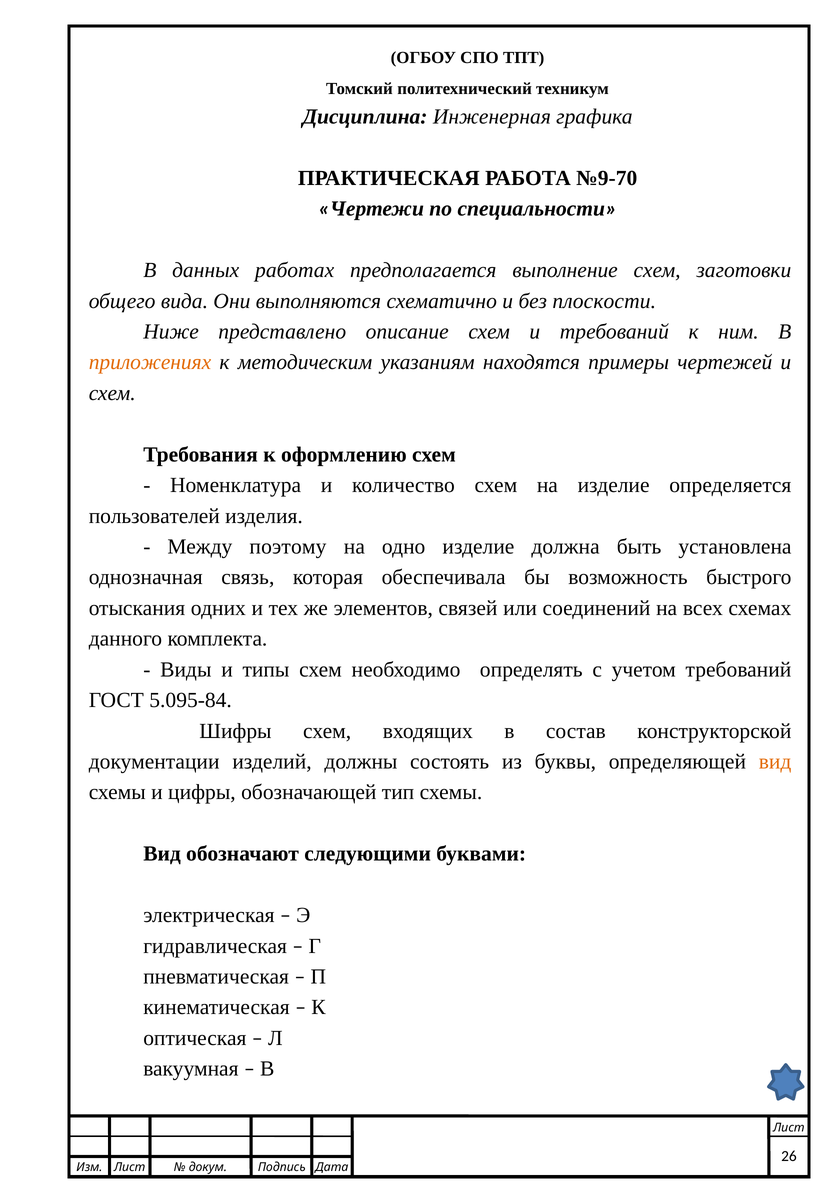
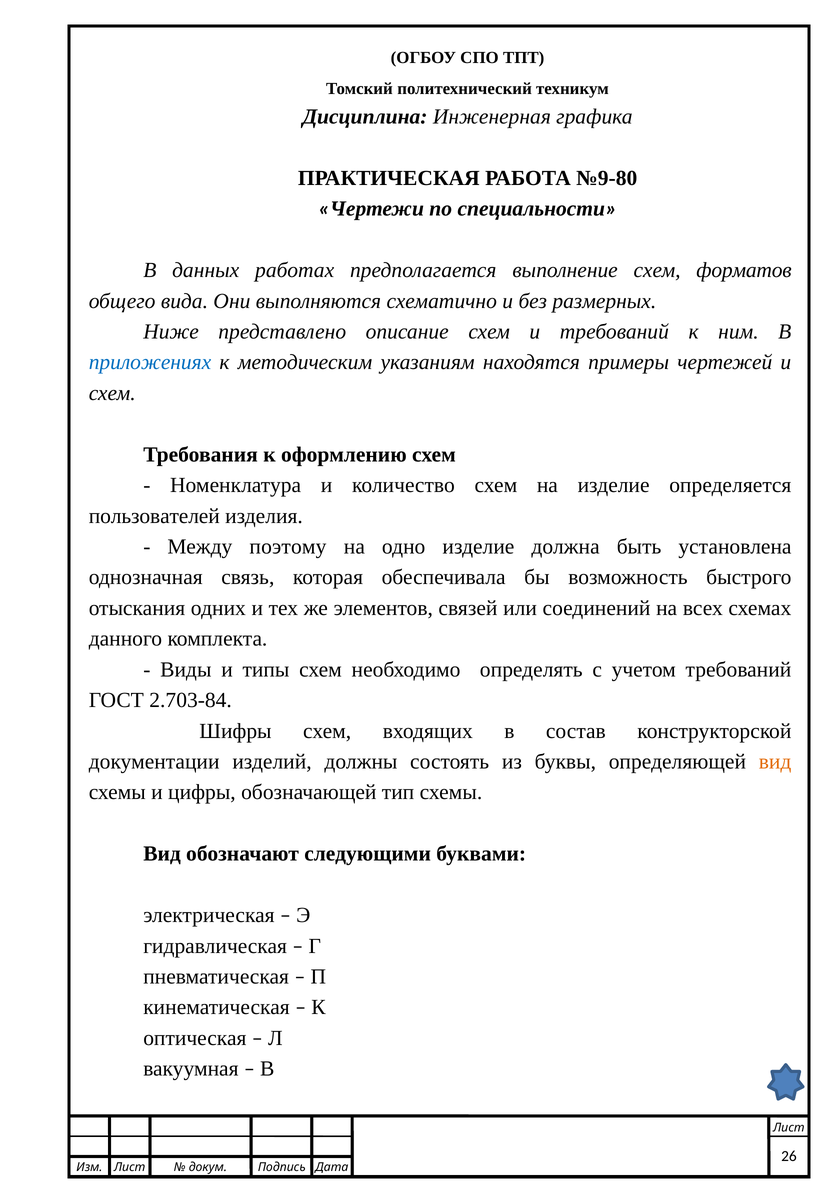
№9-70: №9-70 -> №9-80 (607, 178)
заготовки: заготовки -> форматов (744, 270)
плоскости: плоскости -> размерных (604, 301)
приложениях colour: orange -> blue (150, 363)
5.095-84: 5.095-84 -> 2.703-84 (191, 700)
